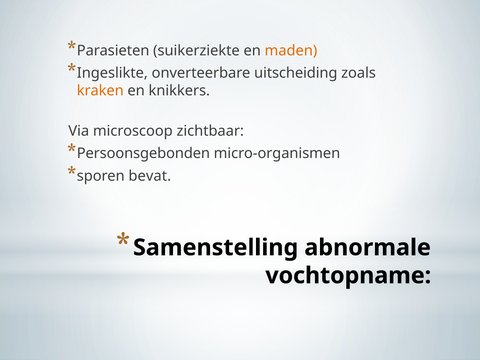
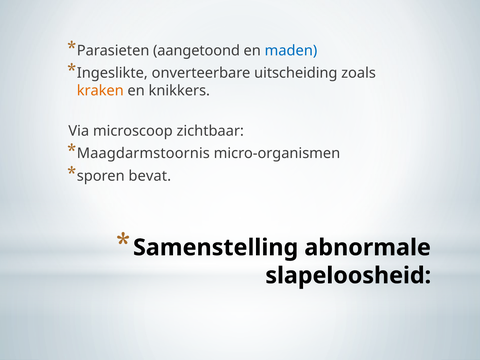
suikerziekte: suikerziekte -> aangetoond (197, 51)
maden colour: orange -> blue (291, 51)
Persoonsgebonden: Persoonsgebonden -> Maagdarmstoornis (143, 153)
vochtopname: vochtopname -> slapeloosheid (348, 276)
